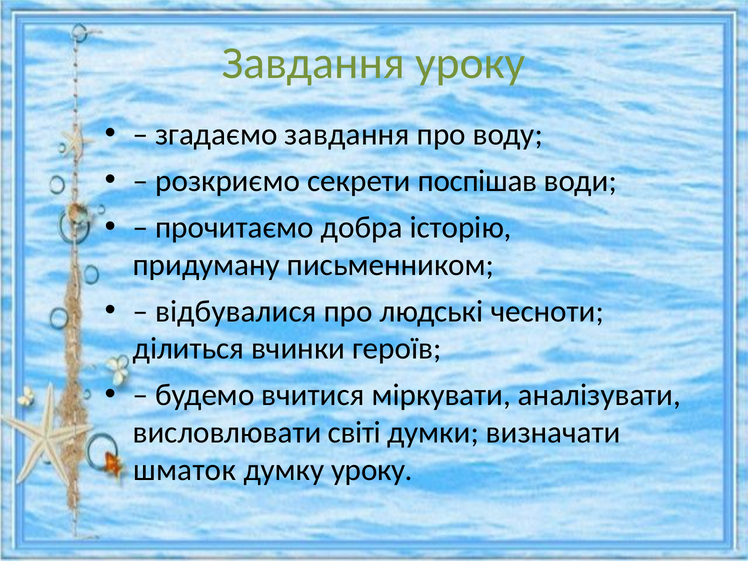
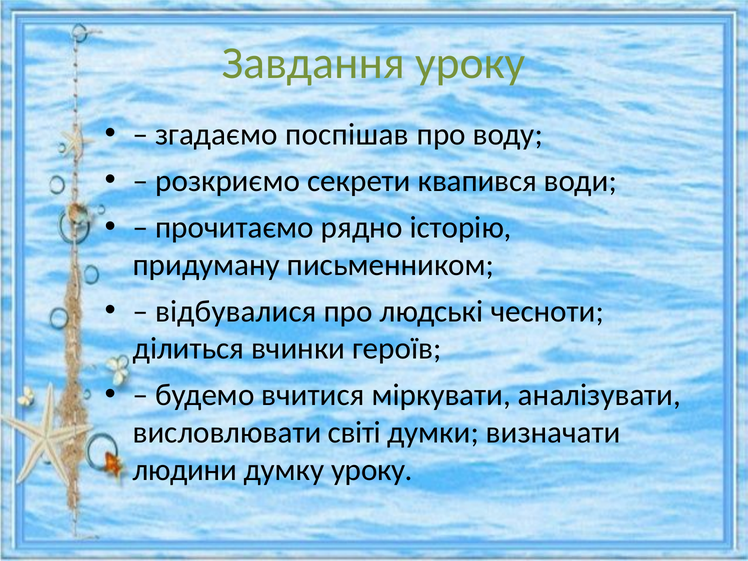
згадаємо завдання: завдання -> поспішав (347, 134)
поспішав: поспішав -> квапився (477, 181)
добра: добра -> рядно (362, 227)
шматок: шматок -> людини (185, 470)
